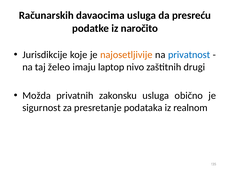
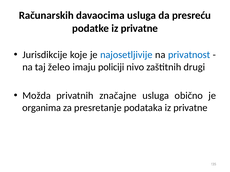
podatke iz naročito: naročito -> privatne (139, 28)
najosetljivije colour: orange -> blue (126, 55)
laptop: laptop -> policiji (111, 67)
zakonsku: zakonsku -> značajne (118, 96)
sigurnost: sigurnost -> organima (42, 108)
podataka iz realnom: realnom -> privatne (190, 108)
